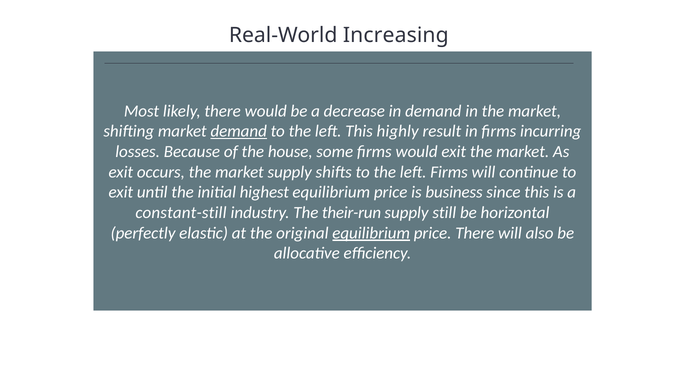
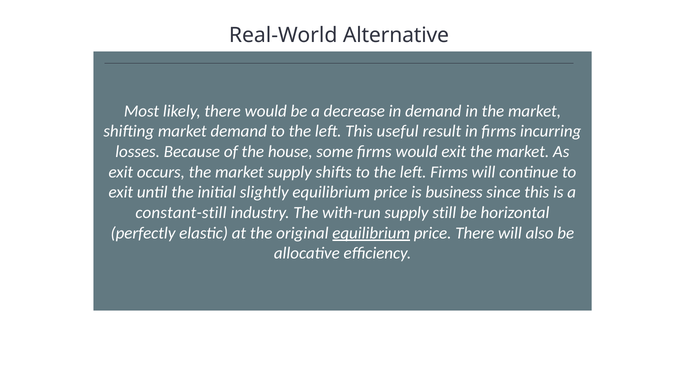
Increasing: Increasing -> Alternative (396, 35)
demand underline: present -> none (239, 131)
highly: highly -> useful (398, 131)
highest: highest -> slightly (264, 193)
their-run: their-run -> with-run (351, 213)
